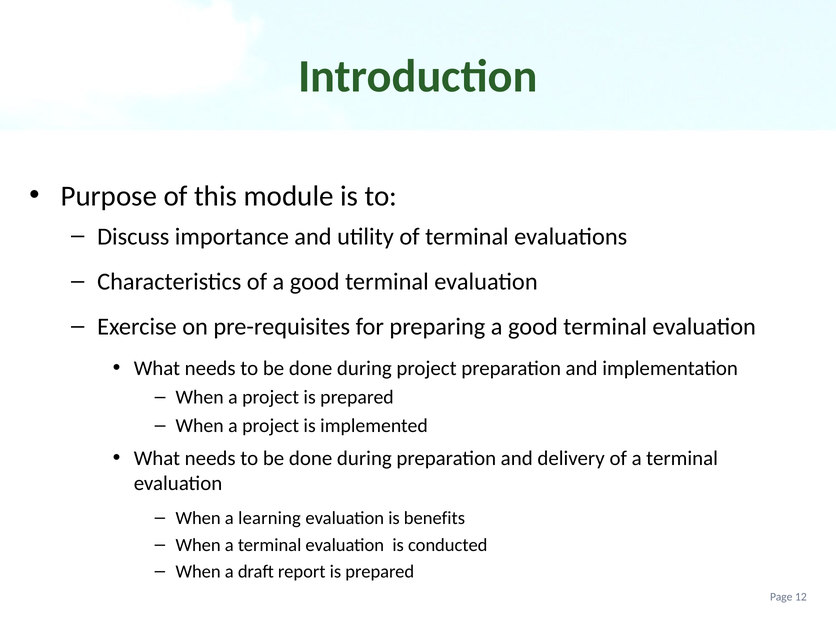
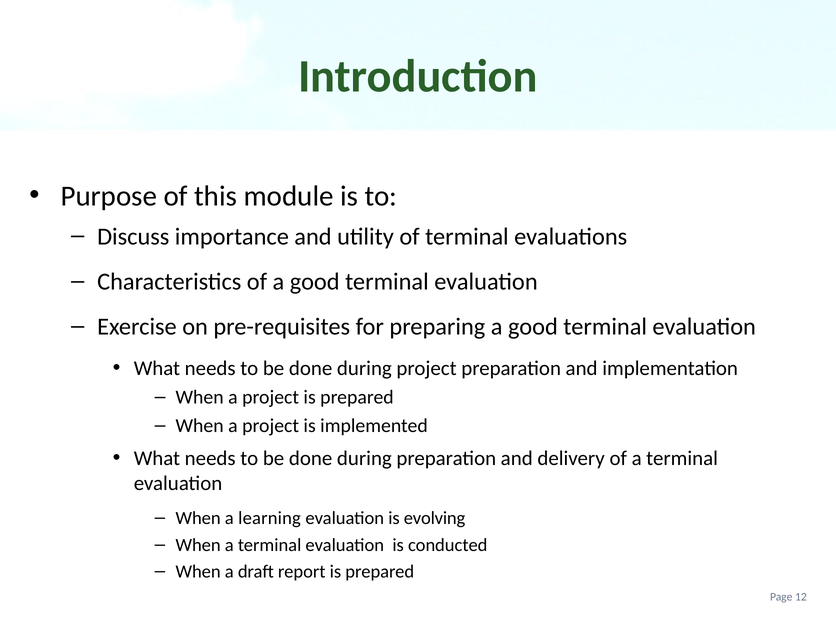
benefits: benefits -> evolving (435, 518)
